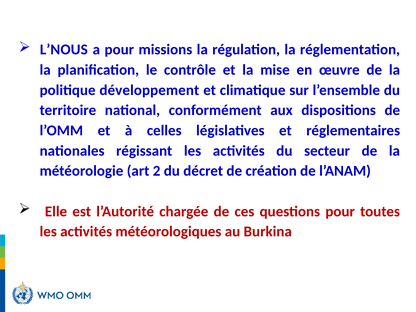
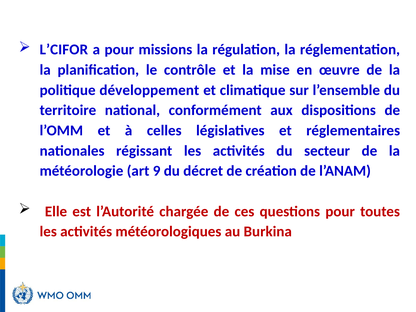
L’NOUS: L’NOUS -> L’CIFOR (64, 50)
2: 2 -> 9 (157, 171)
